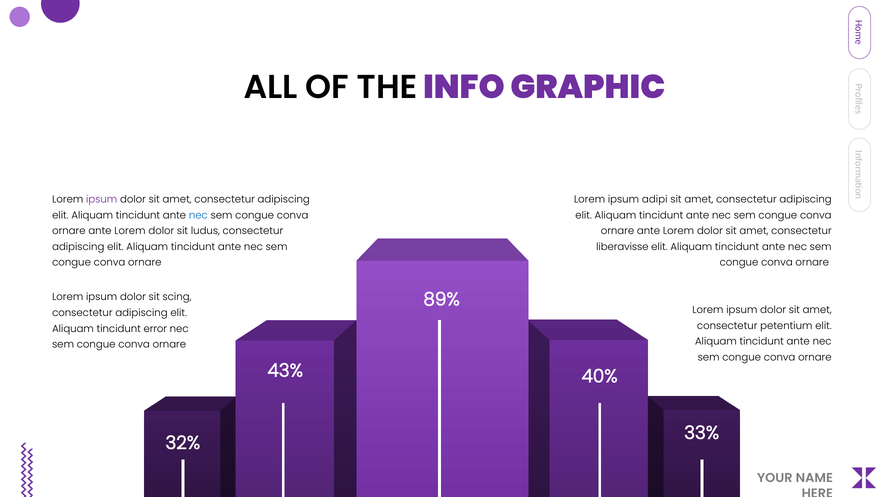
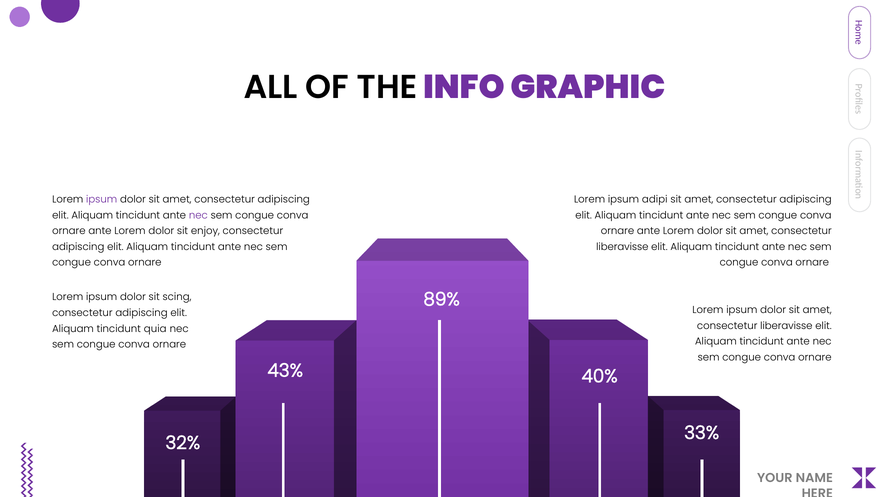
nec colour: blue -> purple (198, 215)
ludus: ludus -> enjoy (205, 231)
petentium: petentium -> liberavisse (786, 326)
error: error -> quia (155, 329)
